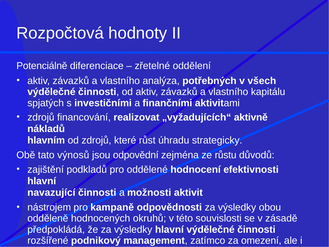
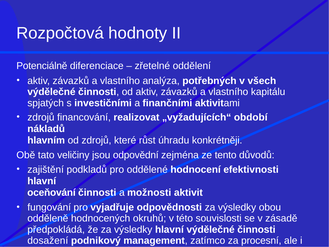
aktivně: aktivně -> období (251, 117)
strategicky: strategicky -> konkrétněji (217, 140)
výnosů: výnosů -> veličiny (73, 155)
růstu: růstu -> tento (226, 155)
navazující: navazující -> oceňování (51, 192)
nástrojem: nástrojem -> fungování (49, 207)
kampaně: kampaně -> vyjadřuje (112, 207)
rozšířené: rozšířené -> dosažení (48, 240)
omezení: omezení -> procesní (261, 240)
